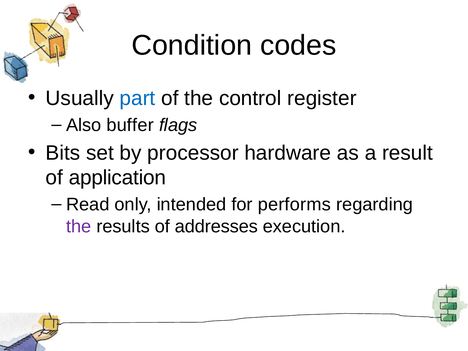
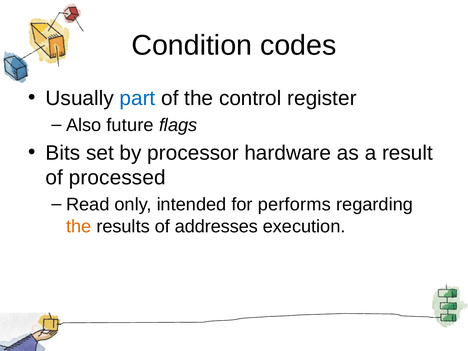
buffer: buffer -> future (130, 125)
application: application -> processed (117, 178)
the colour: purple -> orange (79, 227)
